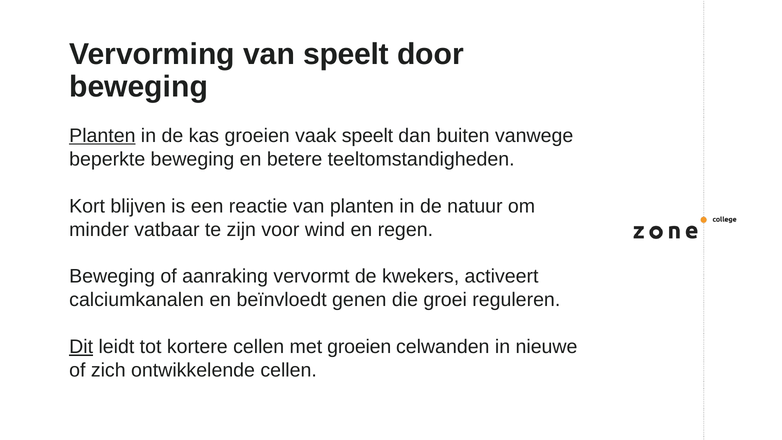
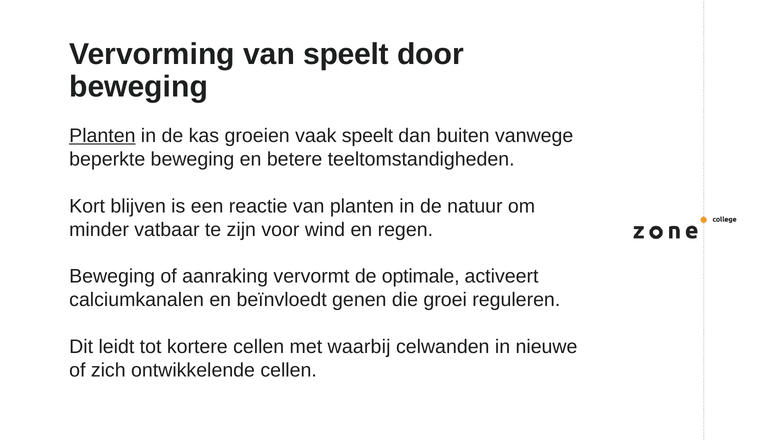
kwekers: kwekers -> optimale (421, 276)
Dit underline: present -> none (81, 347)
met groeien: groeien -> waarbij (359, 347)
